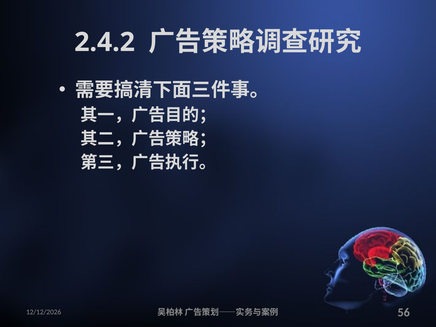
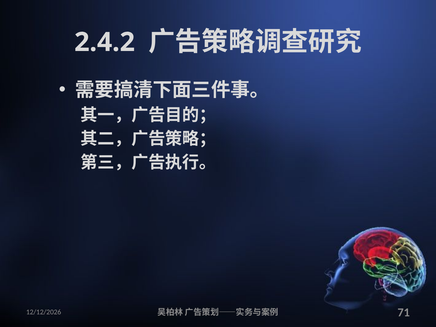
56: 56 -> 71 (404, 312)
